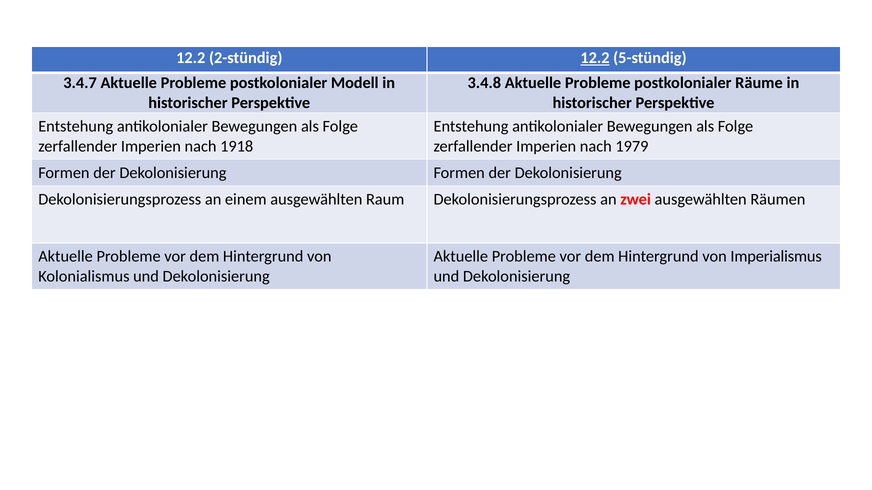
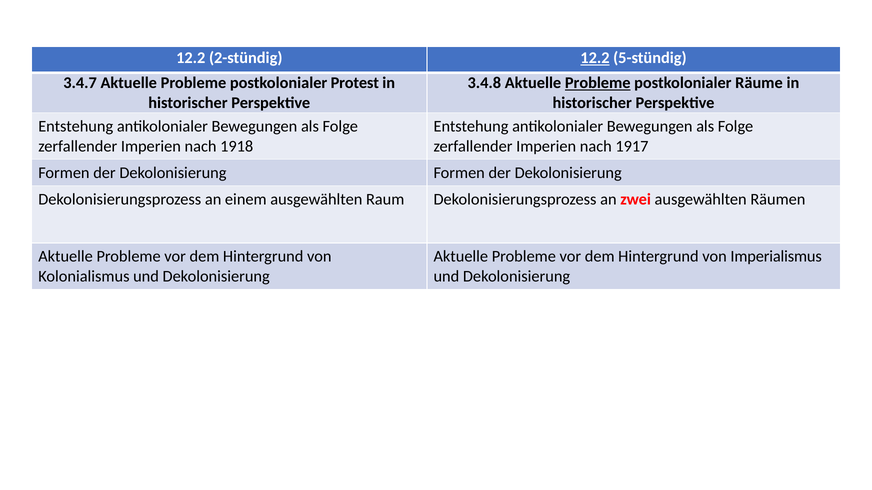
Modell: Modell -> Protest (355, 83)
Probleme underline: none -> present (598, 83)
1979: 1979 -> 1917 (632, 146)
